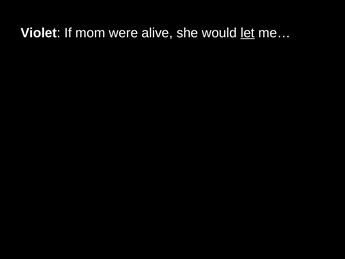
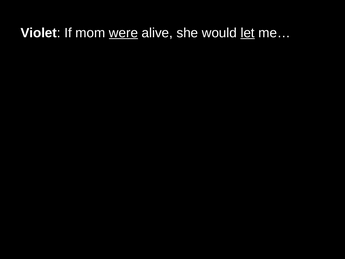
were underline: none -> present (123, 33)
